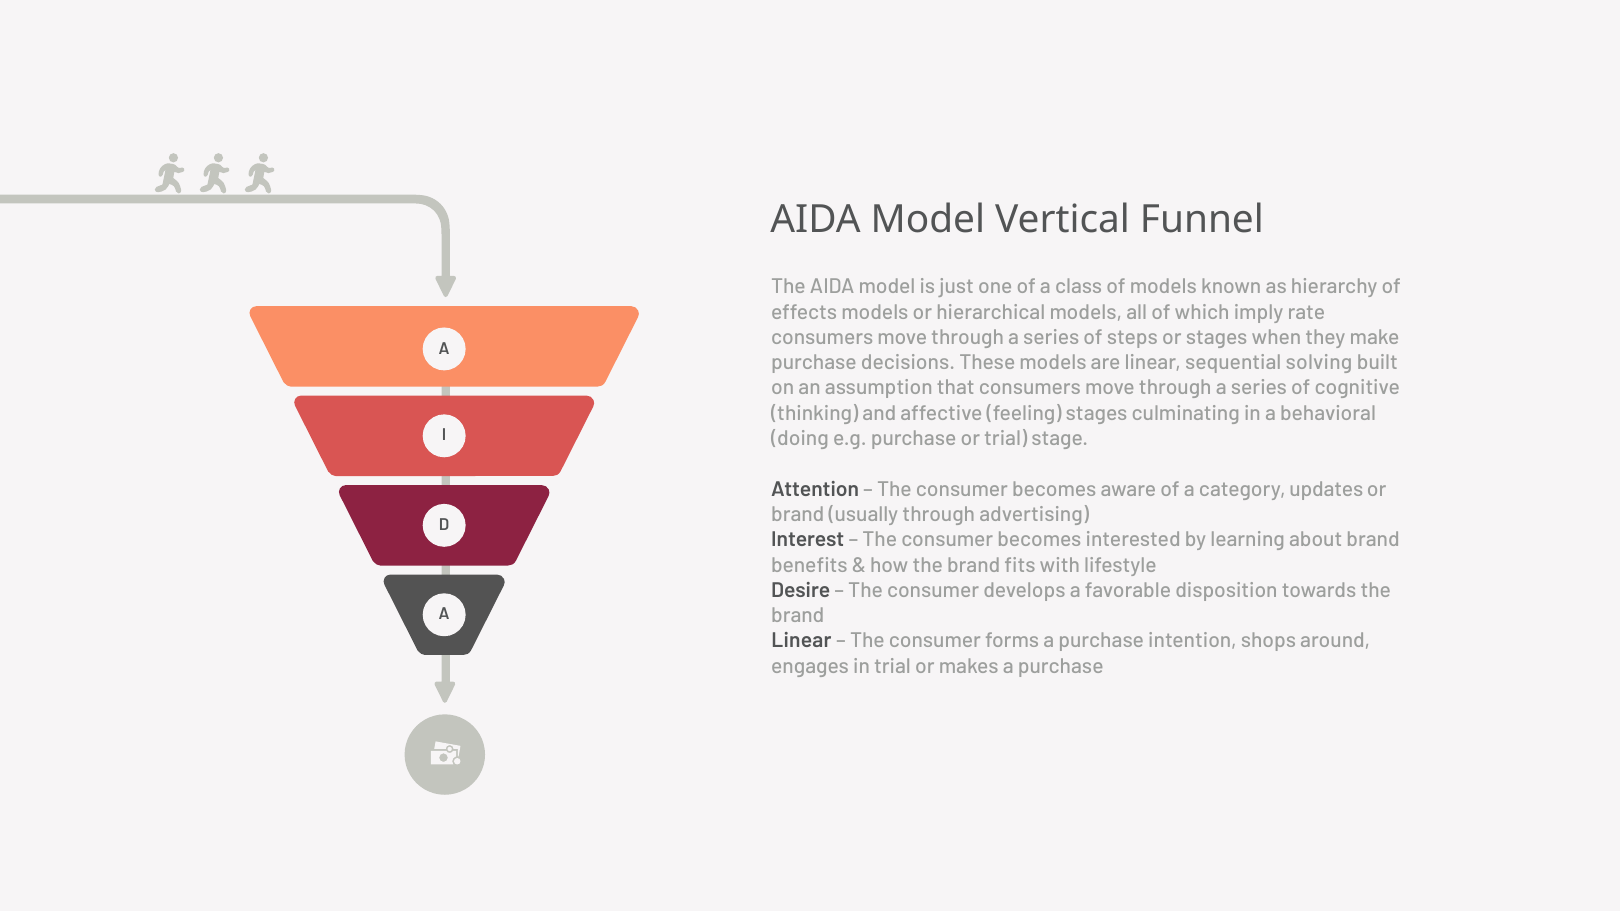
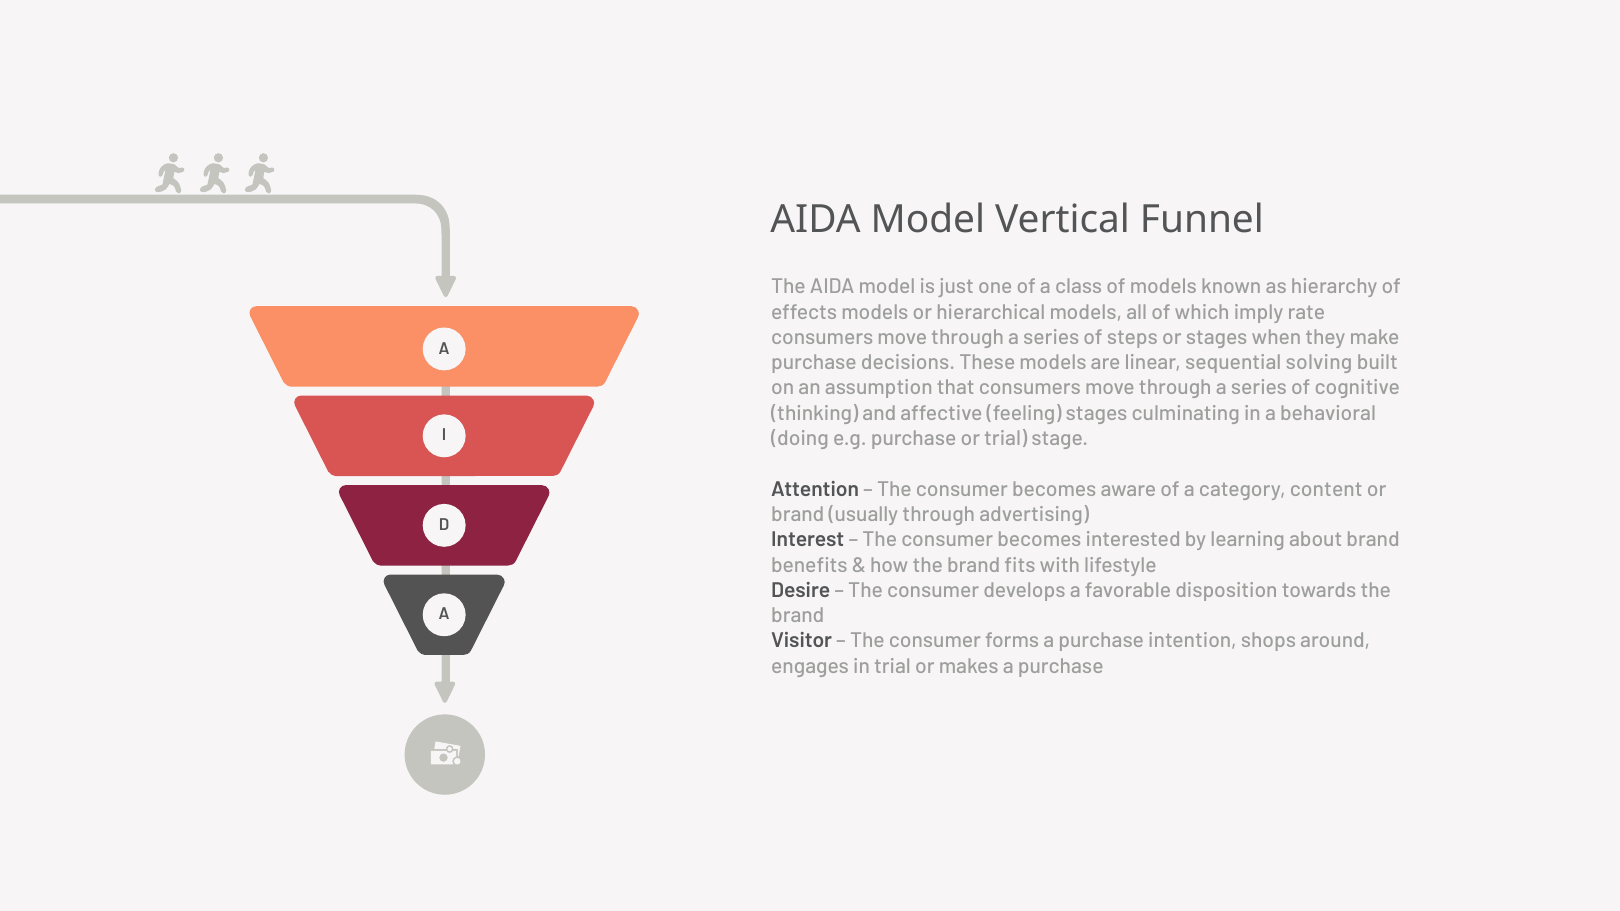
updates: updates -> content (1326, 489)
Linear: Linear -> Visitor (802, 641)
